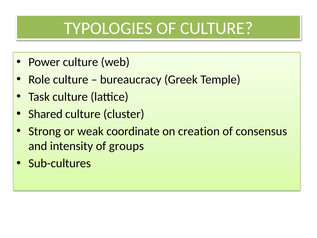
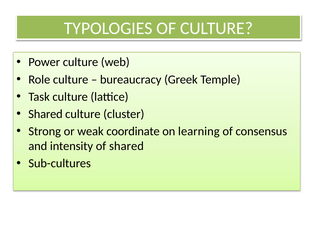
creation: creation -> learning (199, 131)
of groups: groups -> shared (126, 146)
